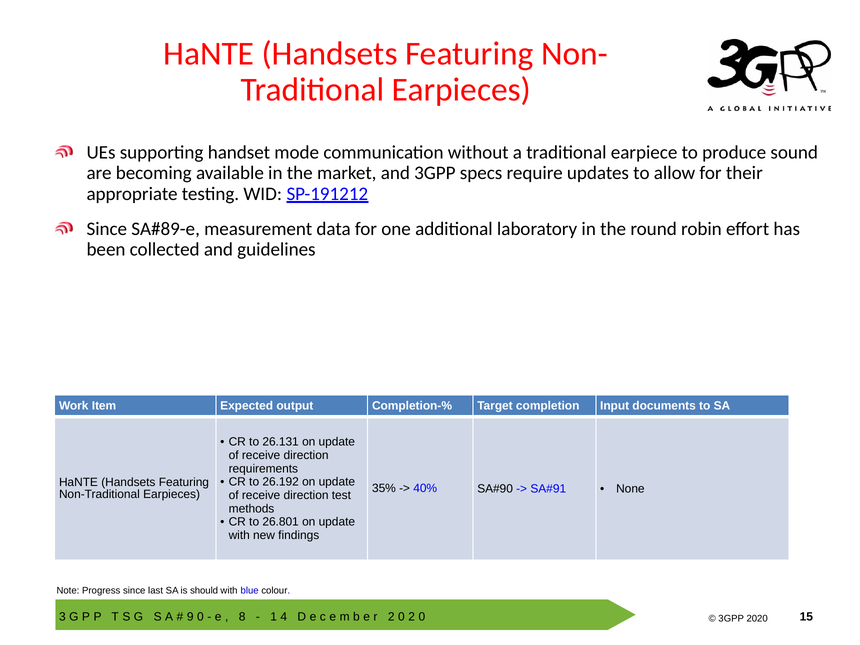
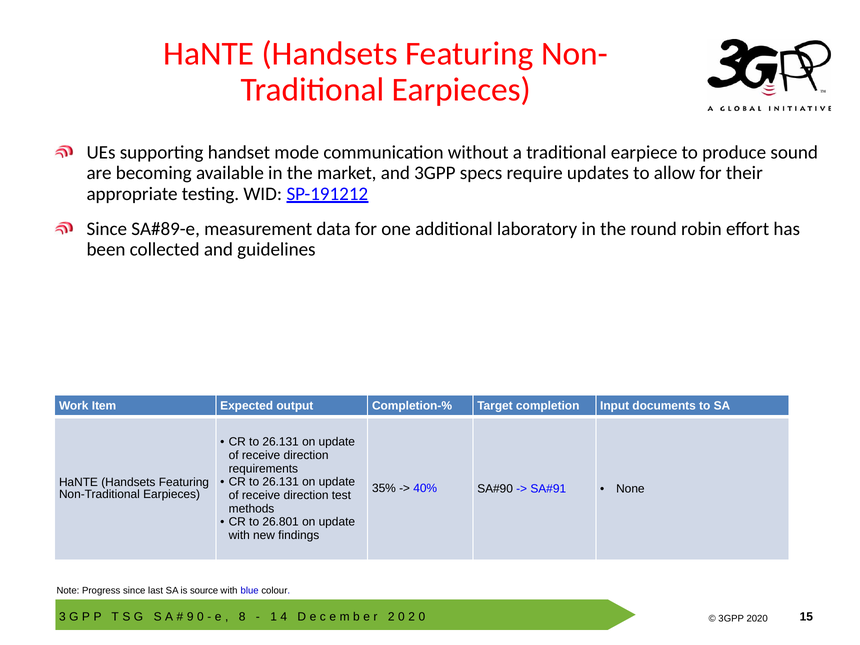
26.192: 26.192 -> 26.131 (281, 482)
should: should -> source (204, 591)
